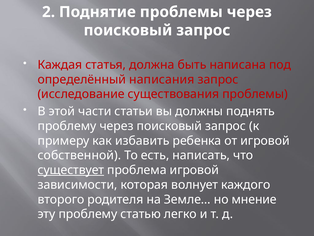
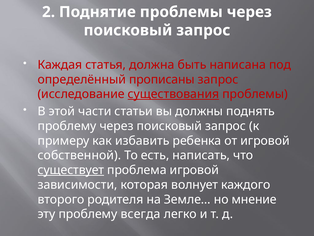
написания: написания -> прописаны (162, 79)
существования underline: none -> present (173, 94)
статью: статью -> всегда (141, 214)
